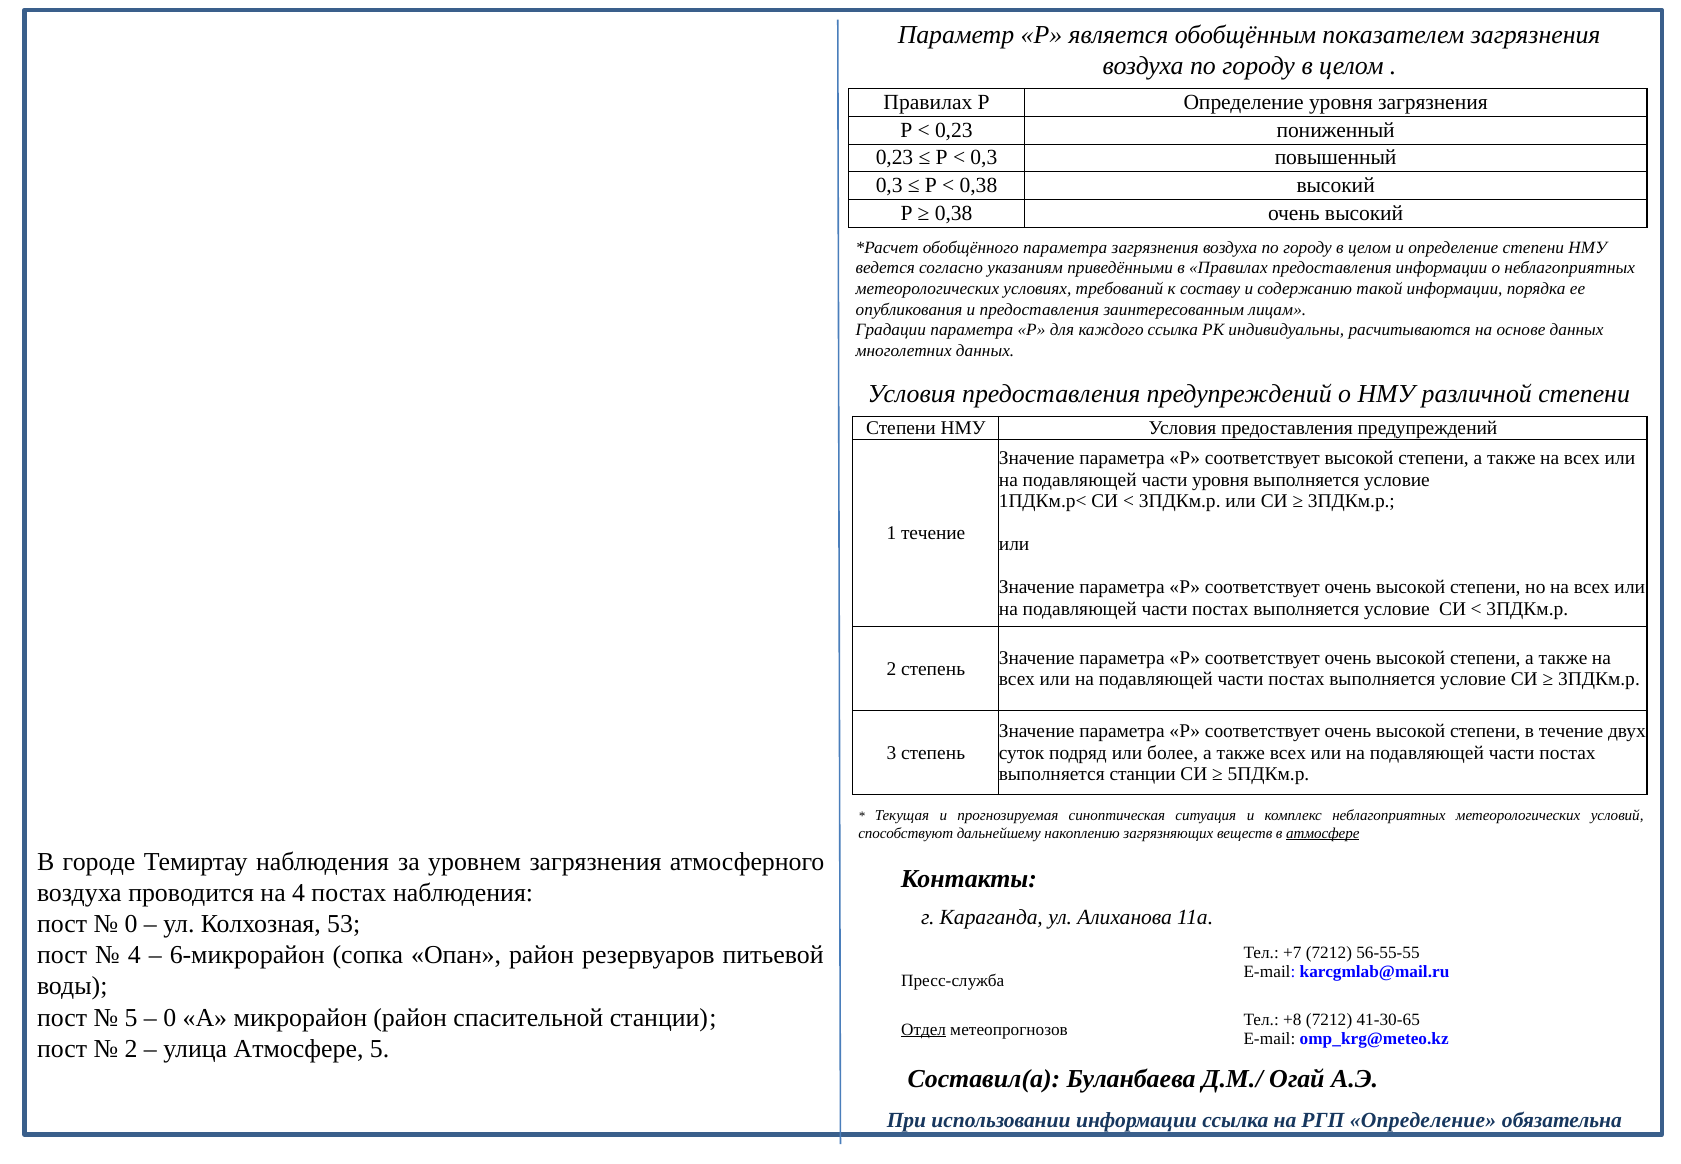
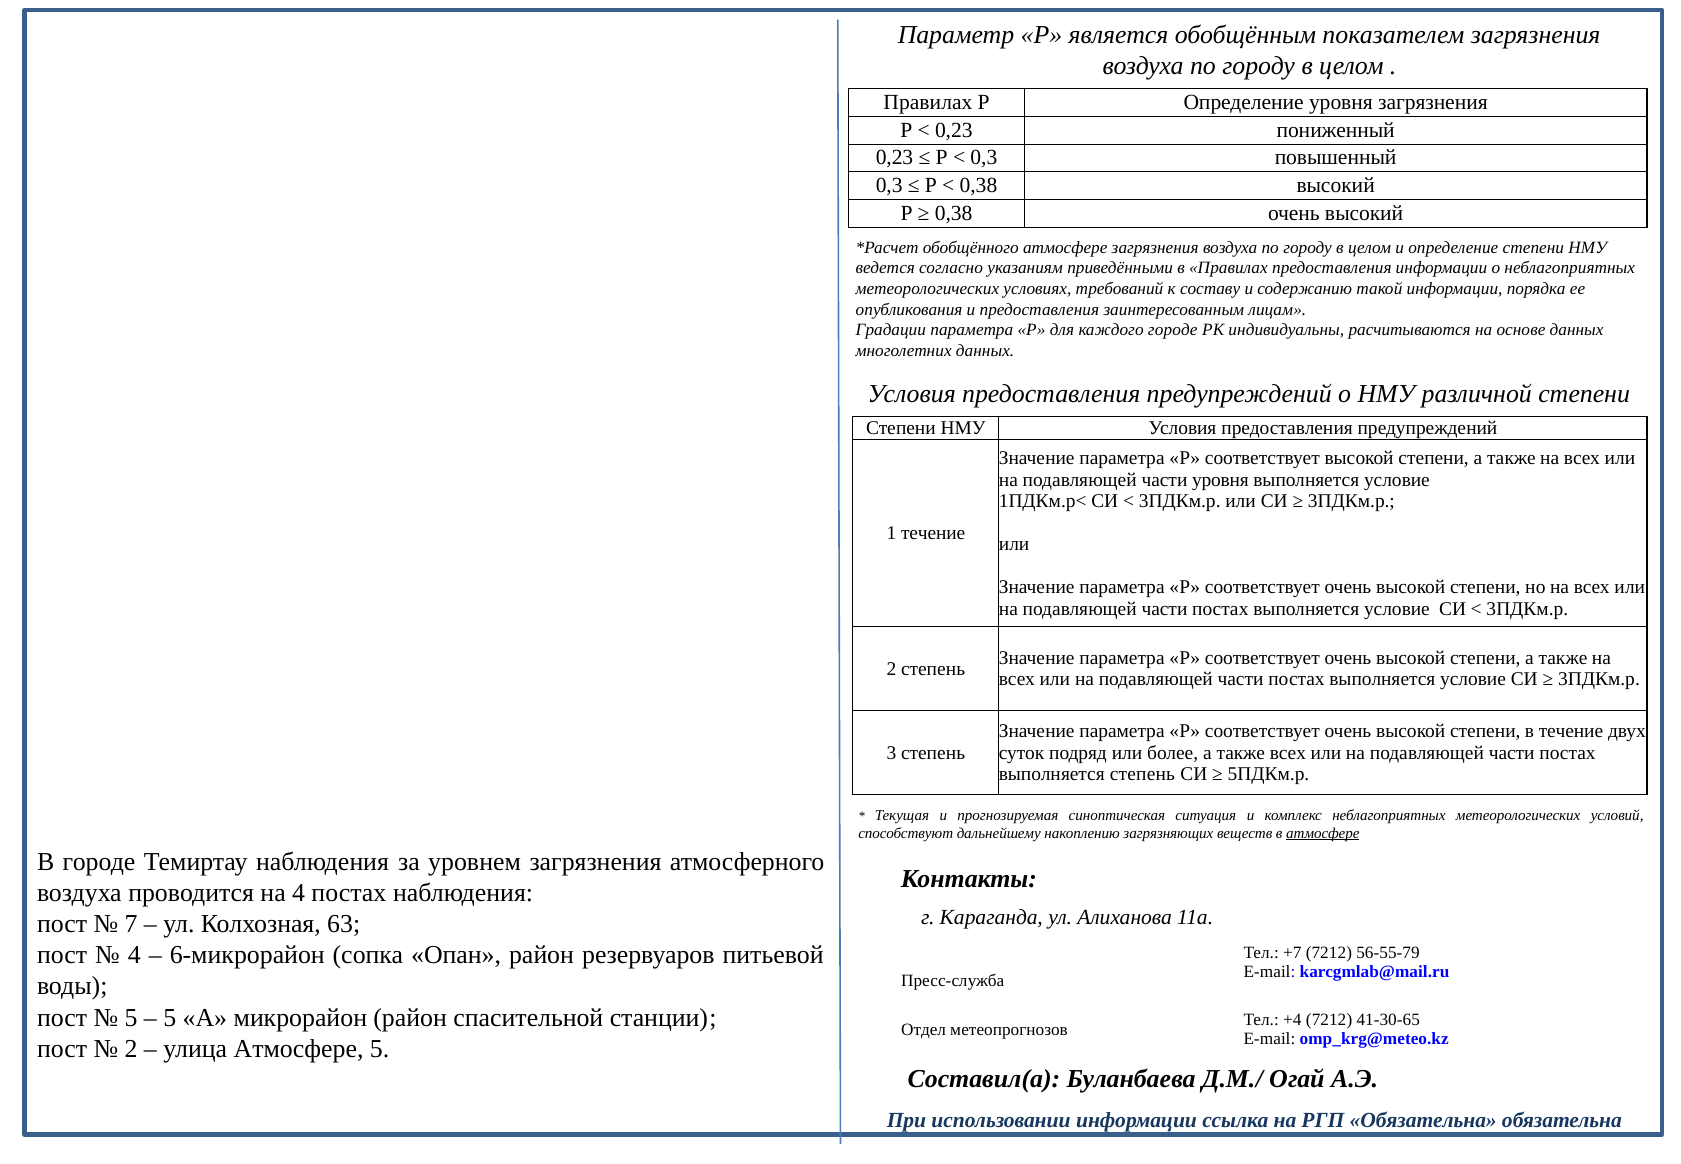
обобщённого параметра: параметра -> атмосфере (1065, 247)
каждого ссылка: ссылка -> городе (1173, 330)
выполняется станции: станции -> степень (1143, 774)
0: 0 -> 7 (131, 924)
53: 53 -> 63 (344, 924)
56-55-55: 56-55-55 -> 56-55-79 (1388, 952)
0: 0 -> 5 (170, 1017)
+8: +8 -> +4 (1292, 1020)
Отдел underline: present -> none (924, 1029)
РГП Определение: Определение -> Обязательна (1423, 1120)
